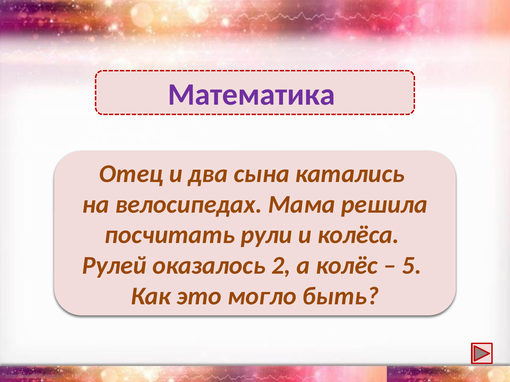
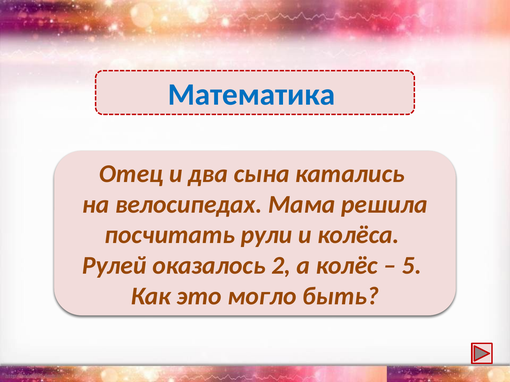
Математика colour: purple -> blue (251, 95)
